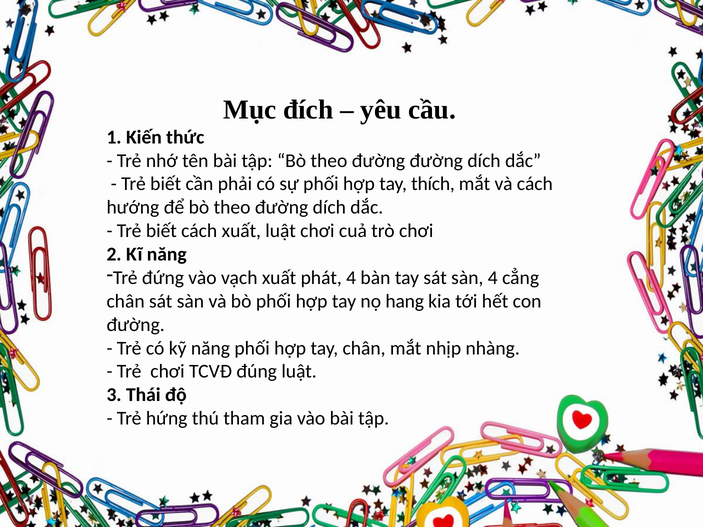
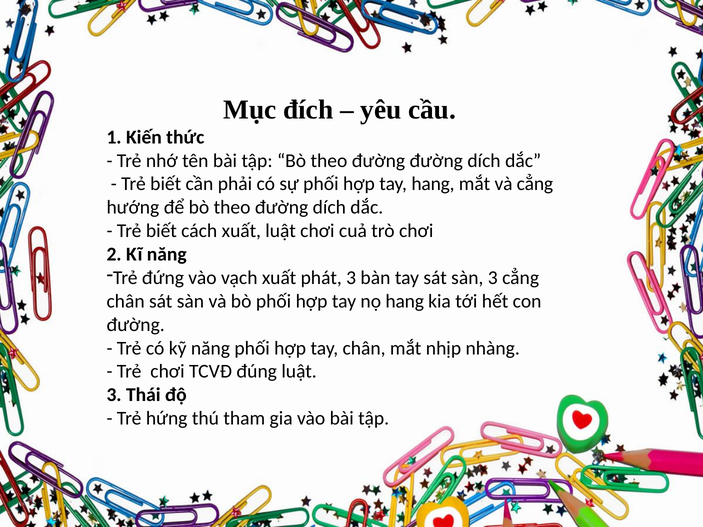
tay thích: thích -> hang (433, 184)
và cách: cách -> cẳng (535, 184)
phát 4: 4 -> 3 (351, 278)
sàn 4: 4 -> 3 (493, 278)
